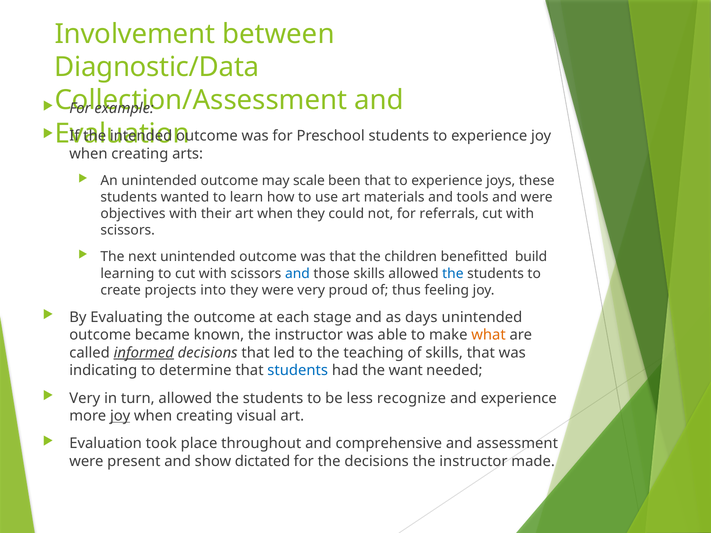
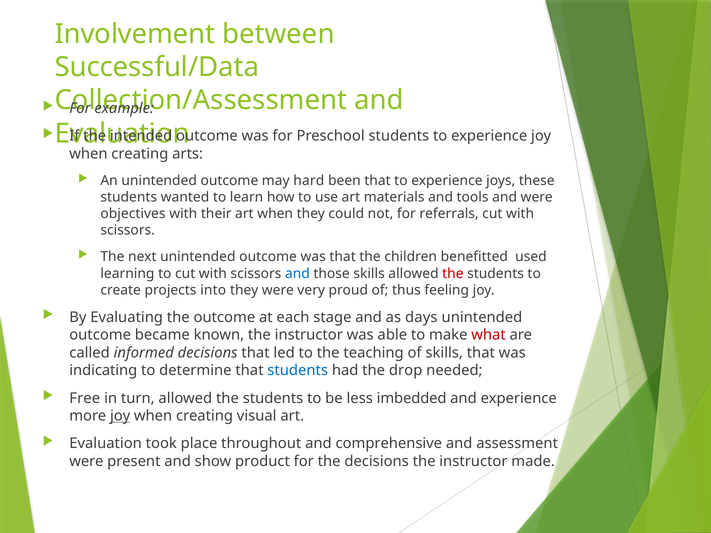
Diagnostic/Data: Diagnostic/Data -> Successful/Data (157, 67)
scale: scale -> hard (309, 181)
build: build -> used (531, 257)
the colour: blue -> red (453, 274)
what colour: orange -> red (489, 335)
informed underline: present -> none (144, 353)
want: want -> drop (406, 371)
Very: Very -> Free (85, 398)
recognize: recognize -> imbedded (412, 398)
dictated: dictated -> product (262, 462)
